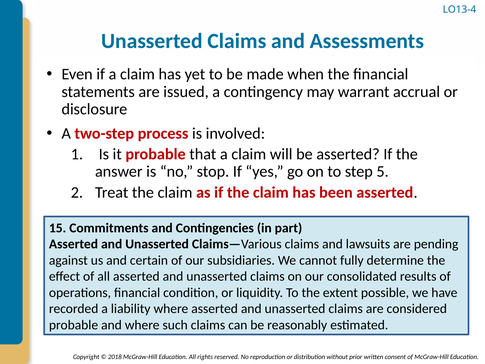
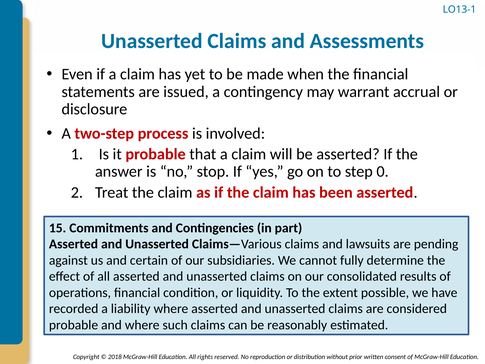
LO13-4: LO13-4 -> LO13-1 (459, 10)
5: 5 -> 0 (383, 172)
